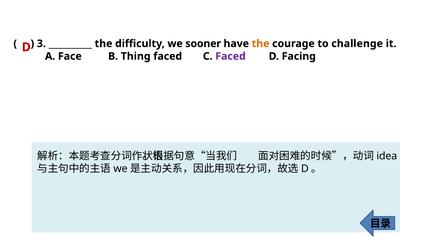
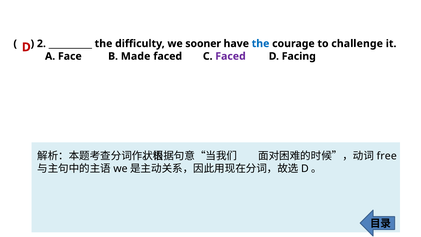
3: 3 -> 2 (41, 44)
the colour: orange -> blue (261, 44)
Thing: Thing -> Made (136, 56)
idea: idea -> free (387, 156)
